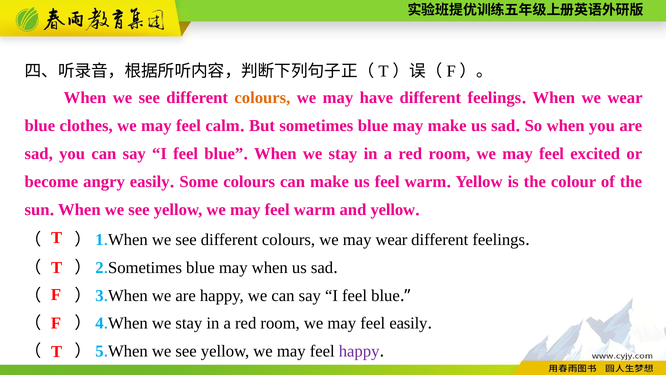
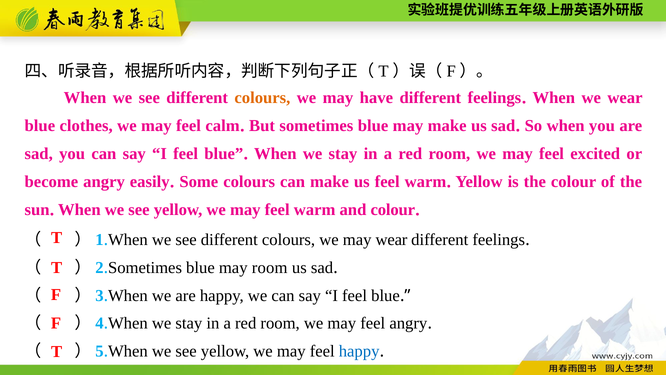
and yellow: yellow -> colour (393, 210)
may when: when -> room (270, 267)
feel easily: easily -> angry (408, 323)
happy colour: purple -> blue (359, 351)
